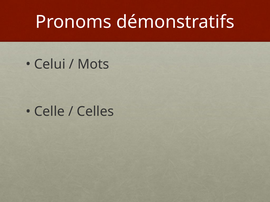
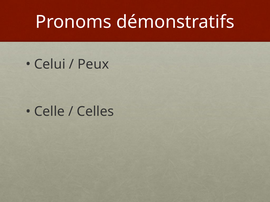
Mots: Mots -> Peux (93, 64)
